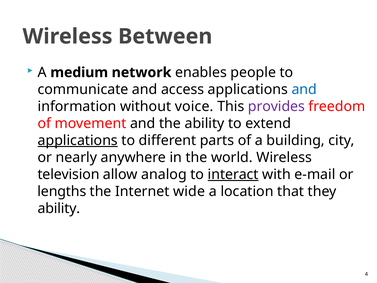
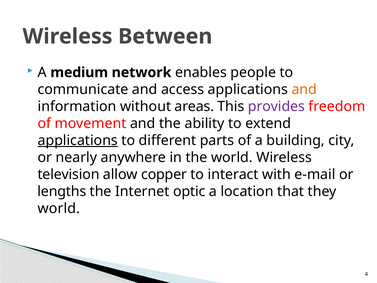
and colour: blue -> orange (304, 89)
voice: voice -> areas (194, 106)
analog: analog -> copper (164, 174)
interact underline: present -> none (233, 174)
wide: wide -> optic (189, 191)
ability: ability -> world (59, 208)
